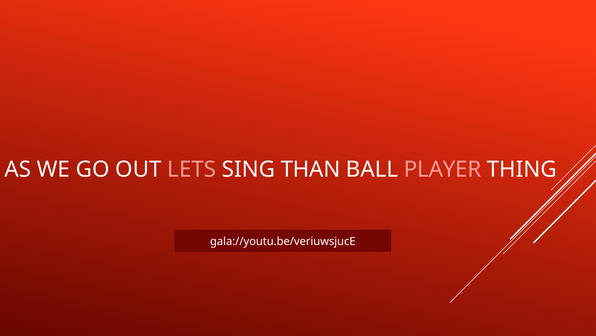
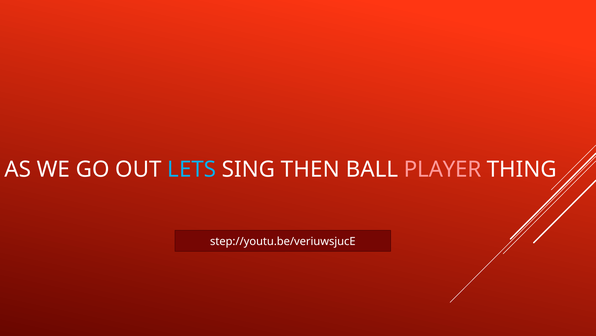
LETS colour: pink -> light blue (192, 169)
THAN: THAN -> THEN (310, 169)
gala://youtu.be/veriuwsjucE: gala://youtu.be/veriuwsjucE -> step://youtu.be/veriuwsjucE (283, 241)
